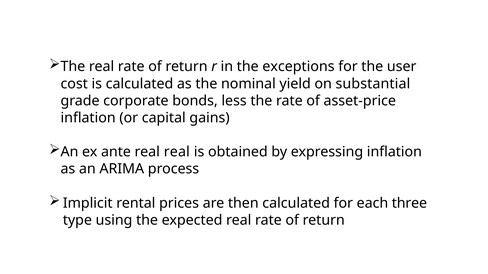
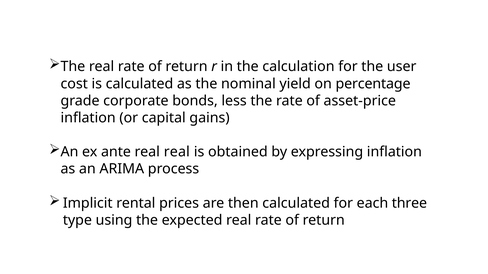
exceptions: exceptions -> calculation (298, 67)
substantial: substantial -> percentage (373, 84)
